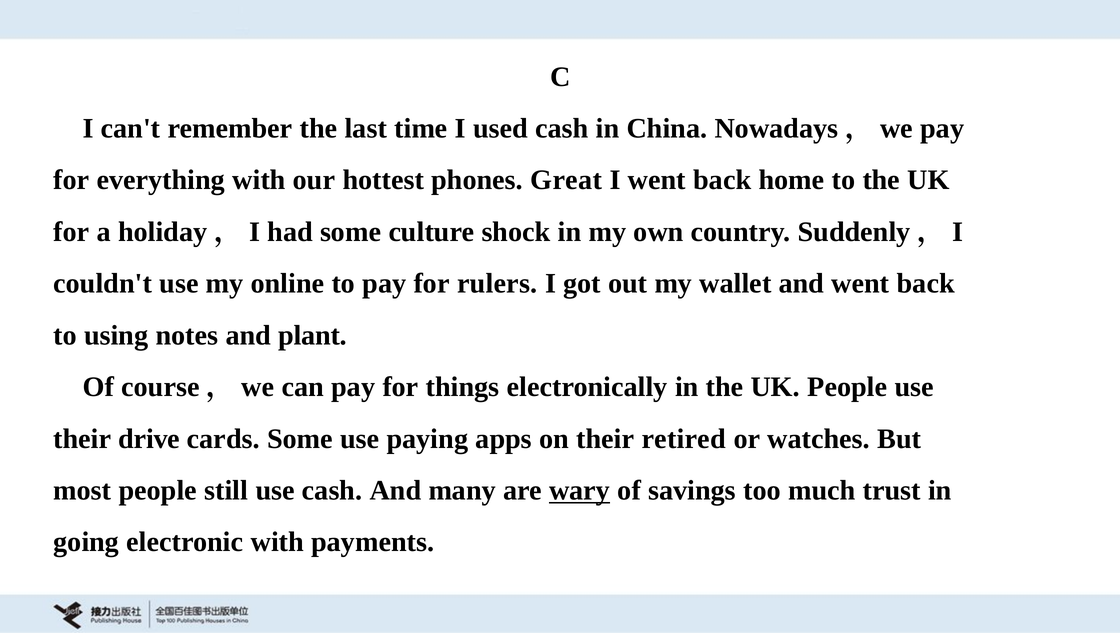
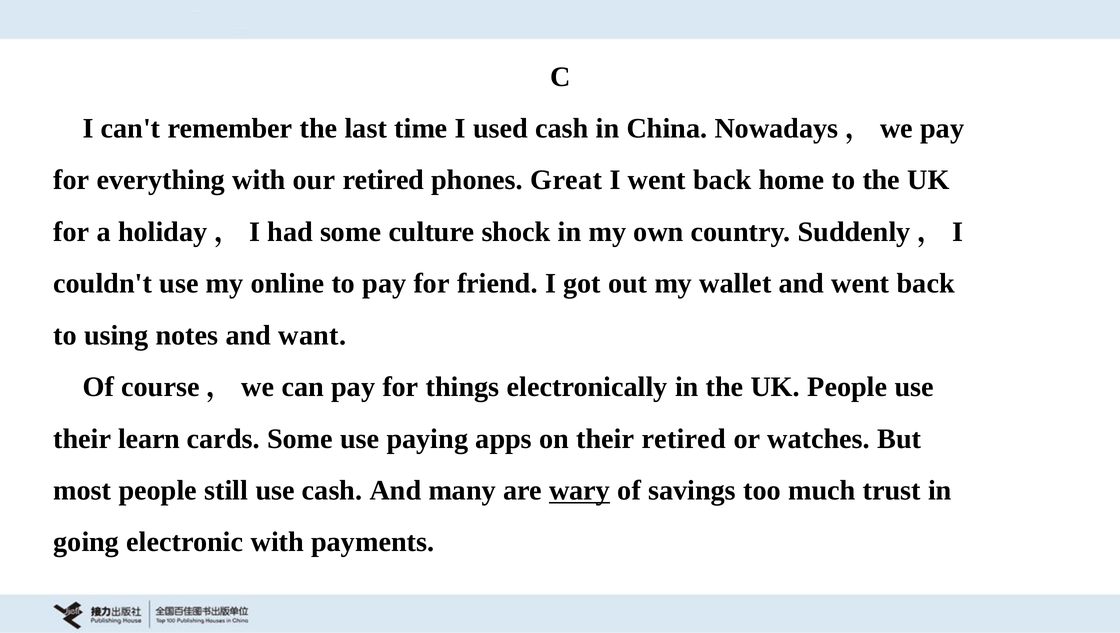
our hottest: hottest -> retired (383, 180)
rulers: rulers -> friend (497, 284)
plant: plant -> want (312, 335)
drive: drive -> learn (149, 439)
